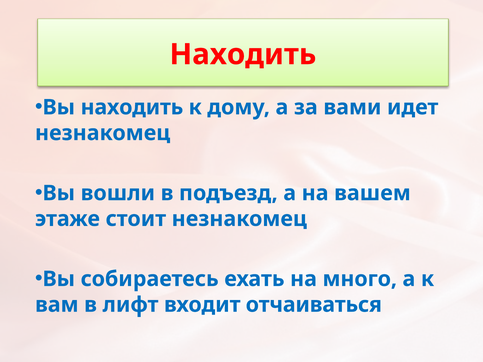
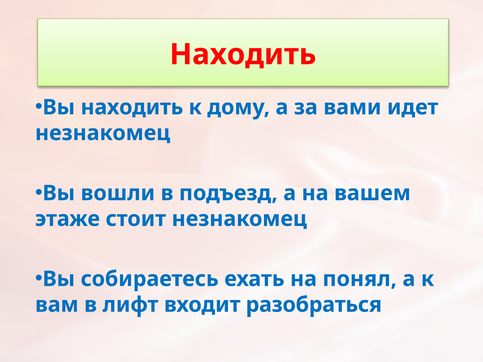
много: много -> понял (360, 279)
отчаиваться: отчаиваться -> разобраться (314, 305)
